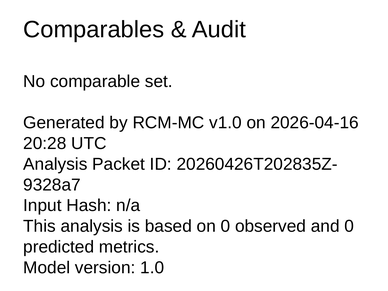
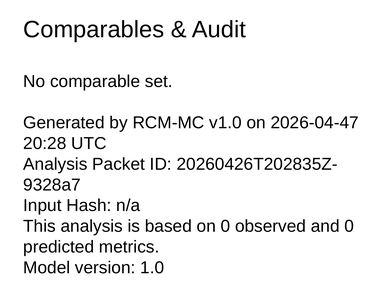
2026-04-16: 2026-04-16 -> 2026-04-47 (315, 123)
